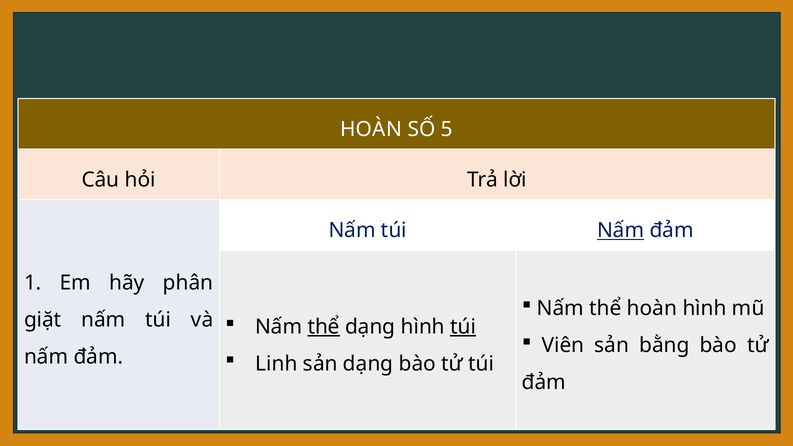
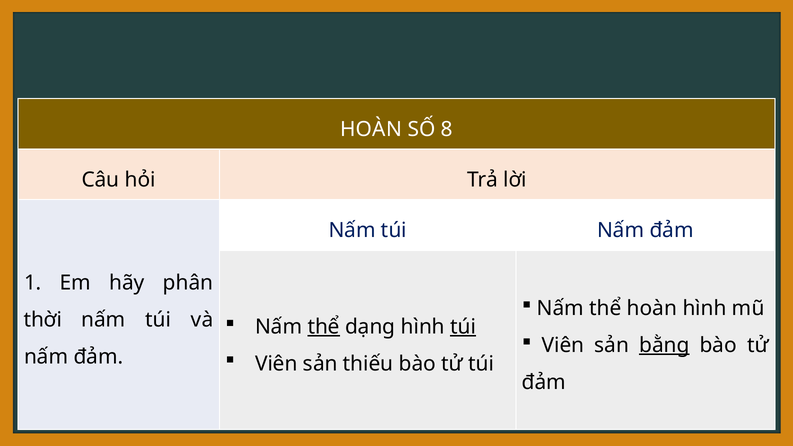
5: 5 -> 8 (447, 129)
Nấm underline: present -> none (621, 231)
giặt: giặt -> thời (43, 320)
bằng underline: none -> present (664, 345)
Linh: Linh -> Viên (276, 364)
sản dạng: dạng -> thiếu (368, 364)
